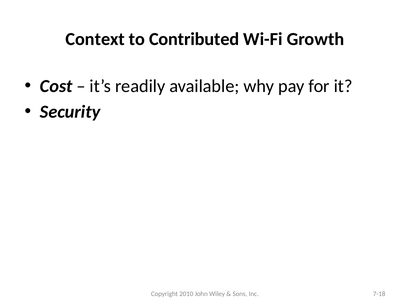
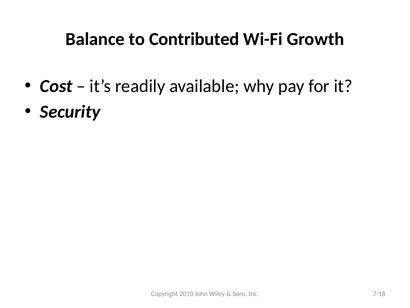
Context: Context -> Balance (95, 39)
